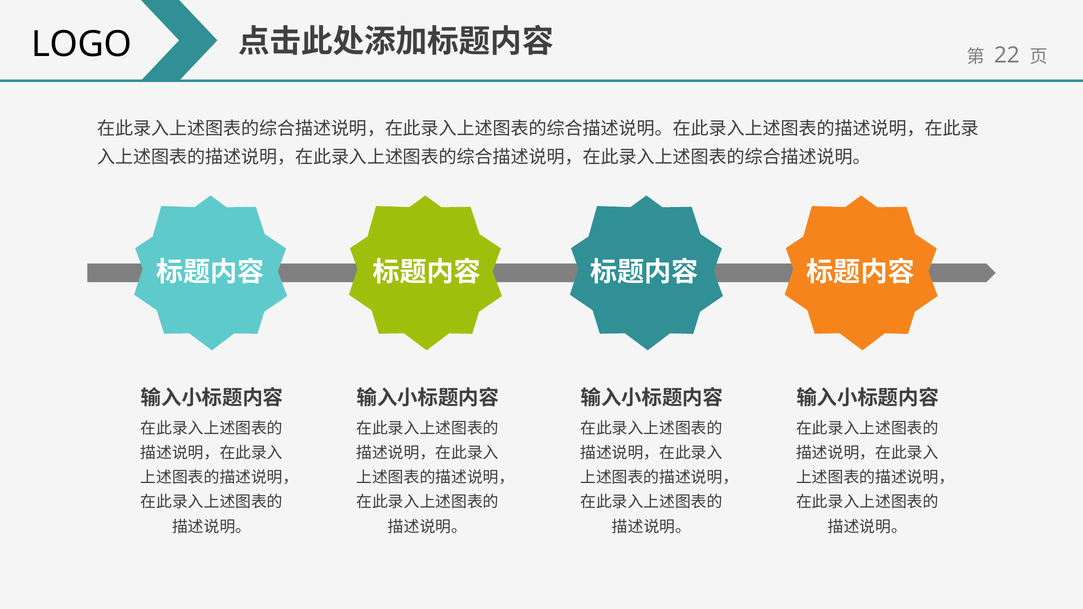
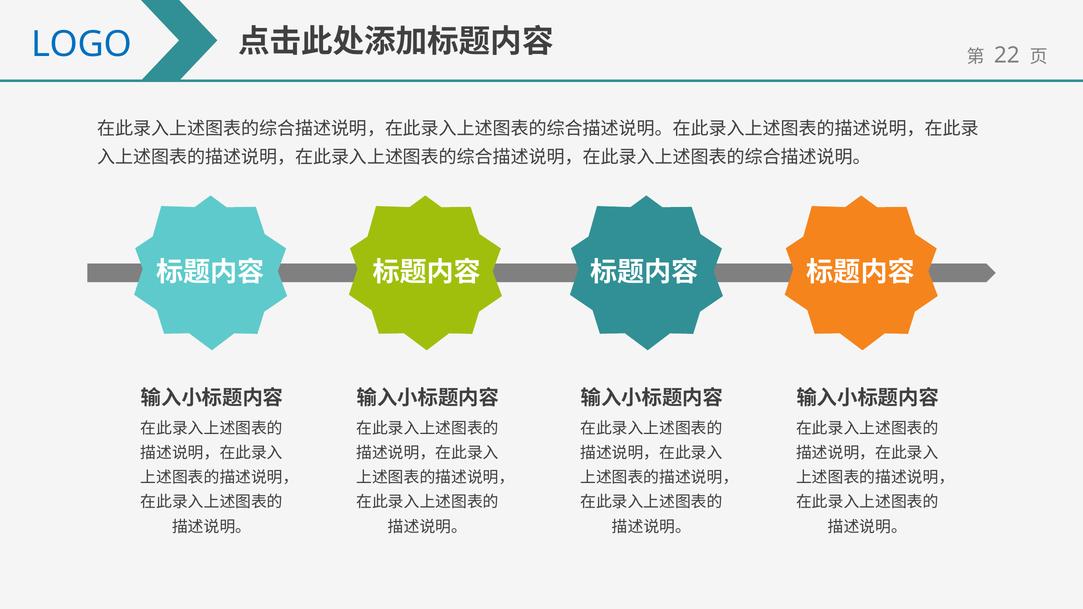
LOGO colour: black -> blue (82, 44)
